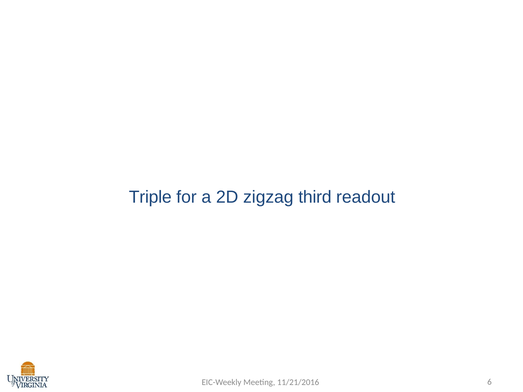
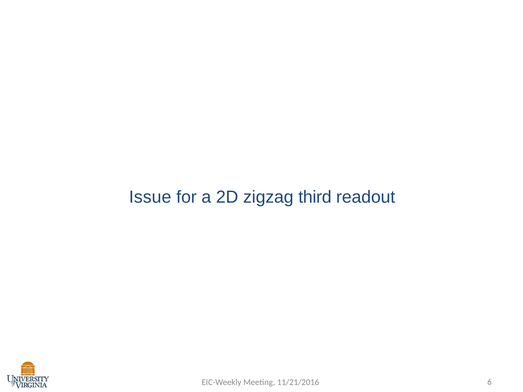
Triple: Triple -> Issue (150, 197)
